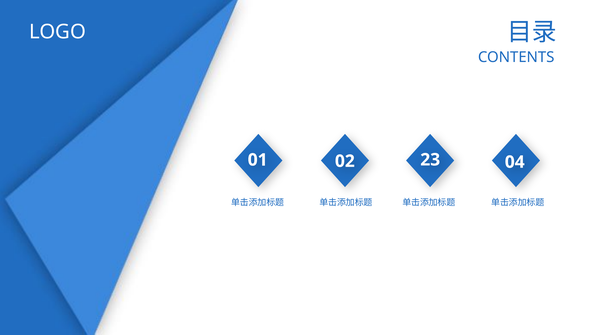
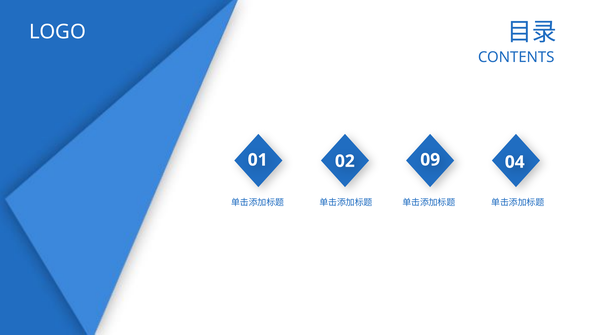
23: 23 -> 09 (430, 160)
